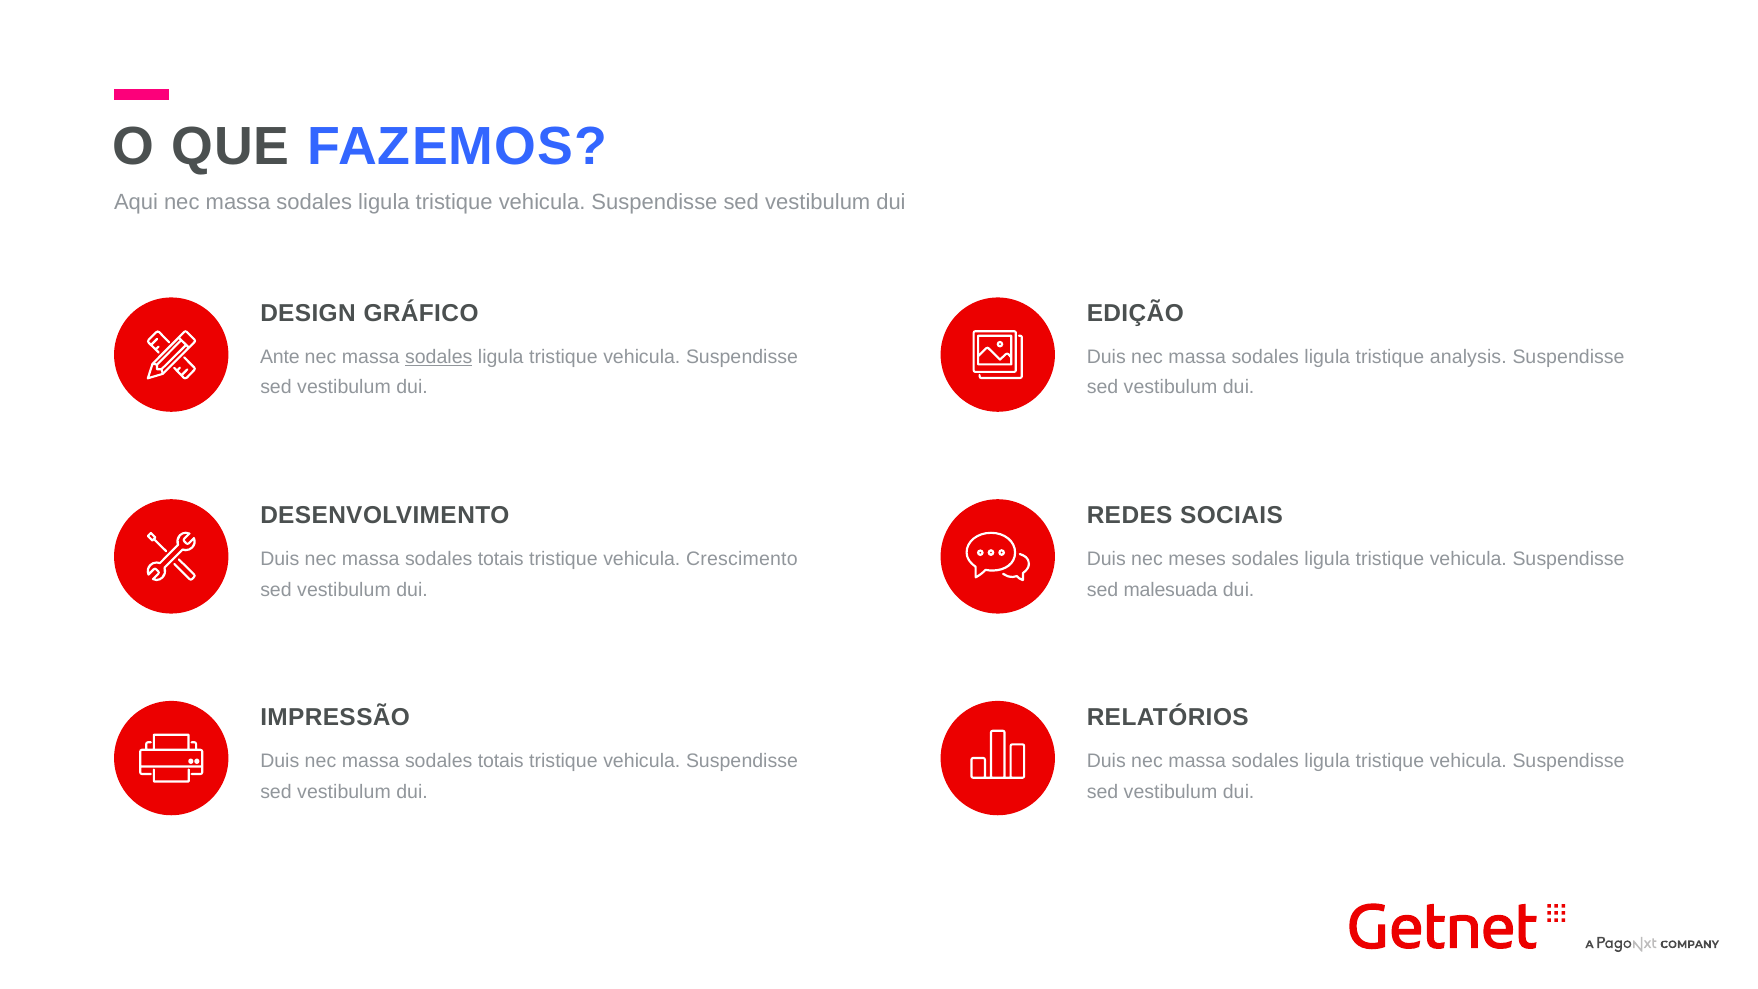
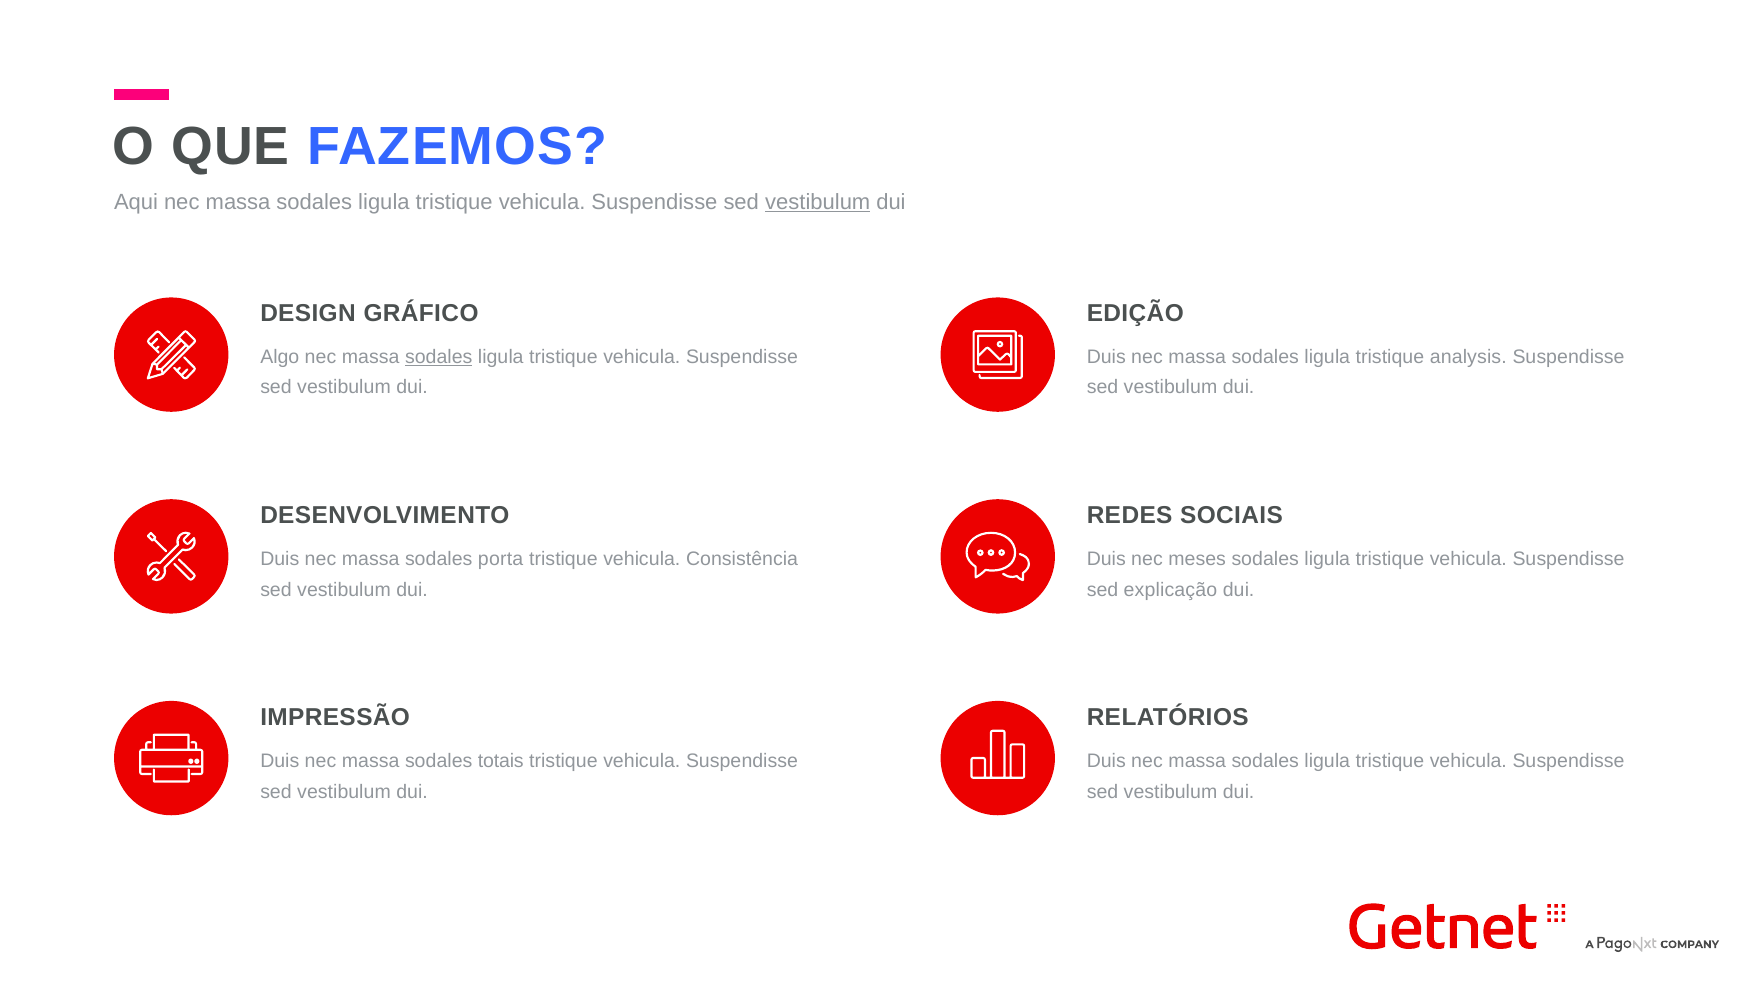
vestibulum underline: none -> present (818, 202)
Ante: Ante -> Algo (280, 357)
totais: totais -> porta (501, 559)
Crescimento: Crescimento -> Consistência (742, 559)
malesuada: malesuada -> explicação (1170, 590)
